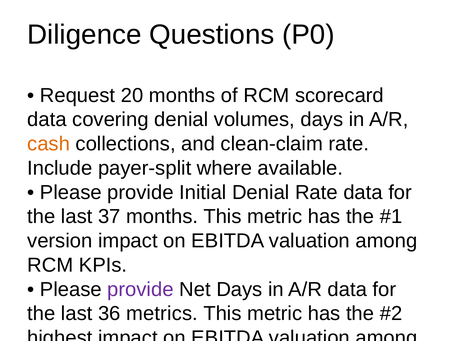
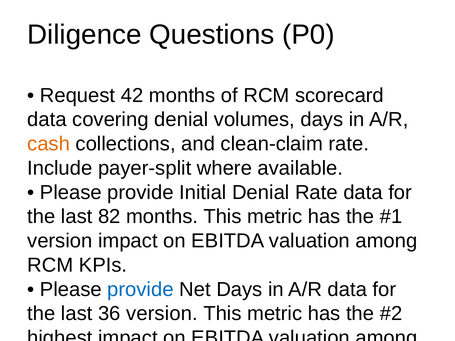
20: 20 -> 42 (132, 95)
37: 37 -> 82 (109, 217)
provide colour: purple -> blue (140, 290)
36 metrics: metrics -> version (162, 314)
